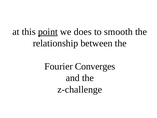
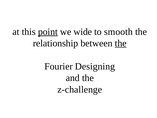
does: does -> wide (83, 32)
the underline: none -> present (121, 43)
Converges: Converges -> Designing (95, 66)
